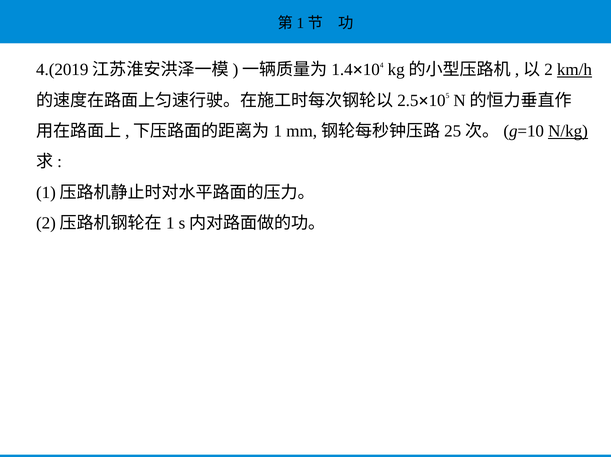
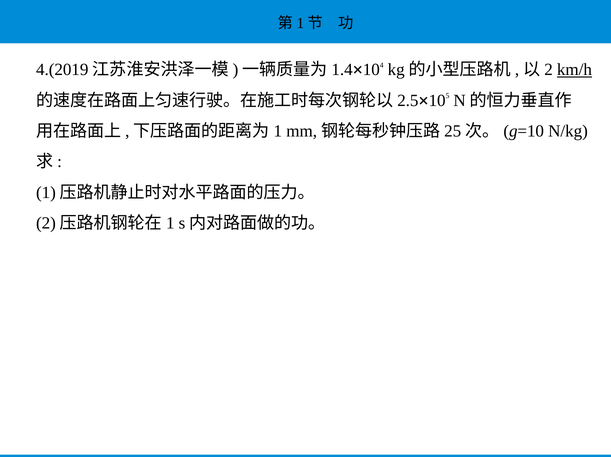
N/kg underline: present -> none (568, 131)
